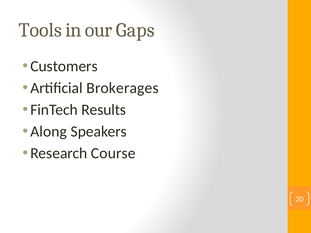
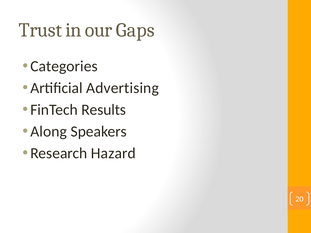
Tools: Tools -> Trust (40, 30)
Customers: Customers -> Categories (64, 66)
Brokerages: Brokerages -> Advertising (123, 88)
Course: Course -> Hazard (113, 153)
